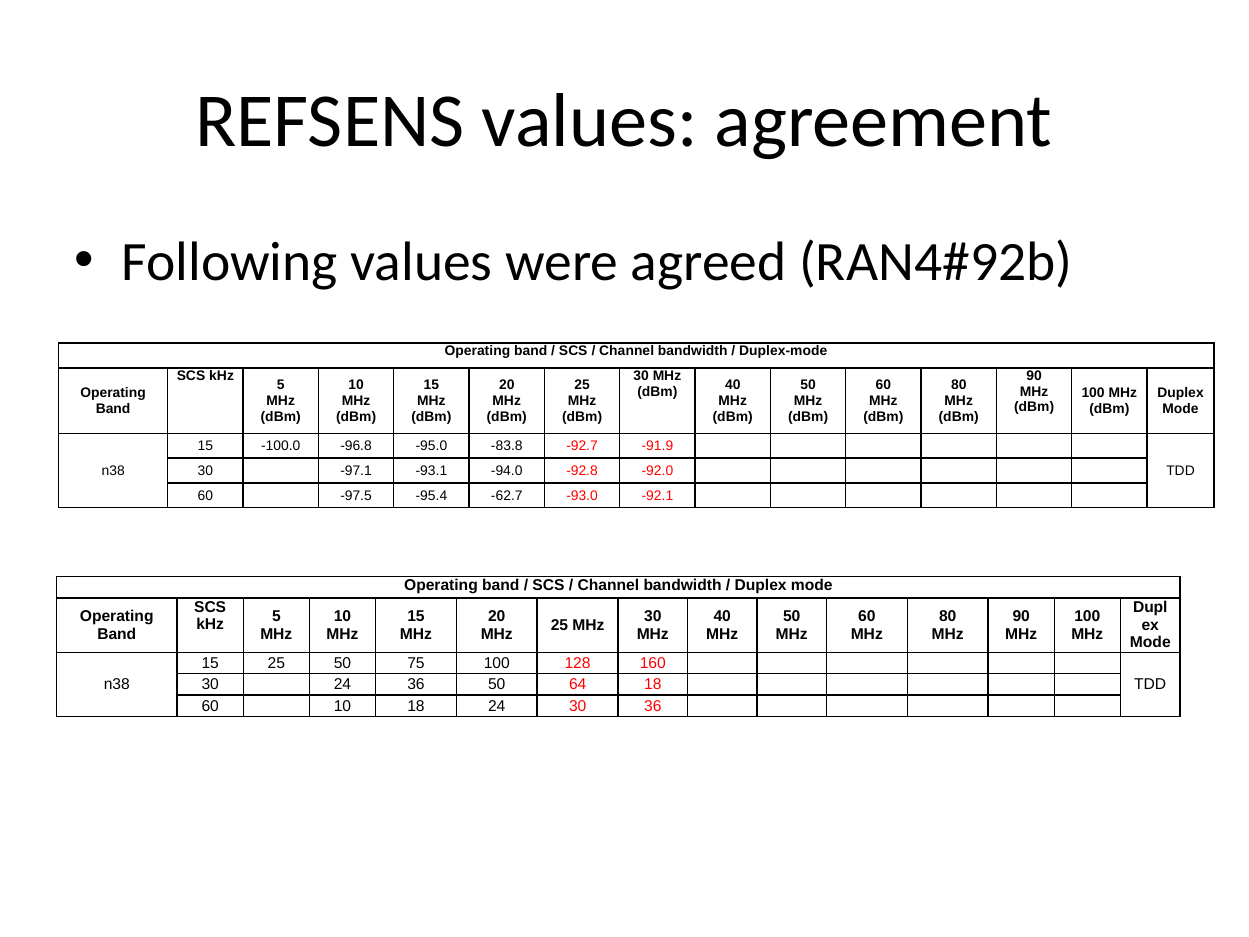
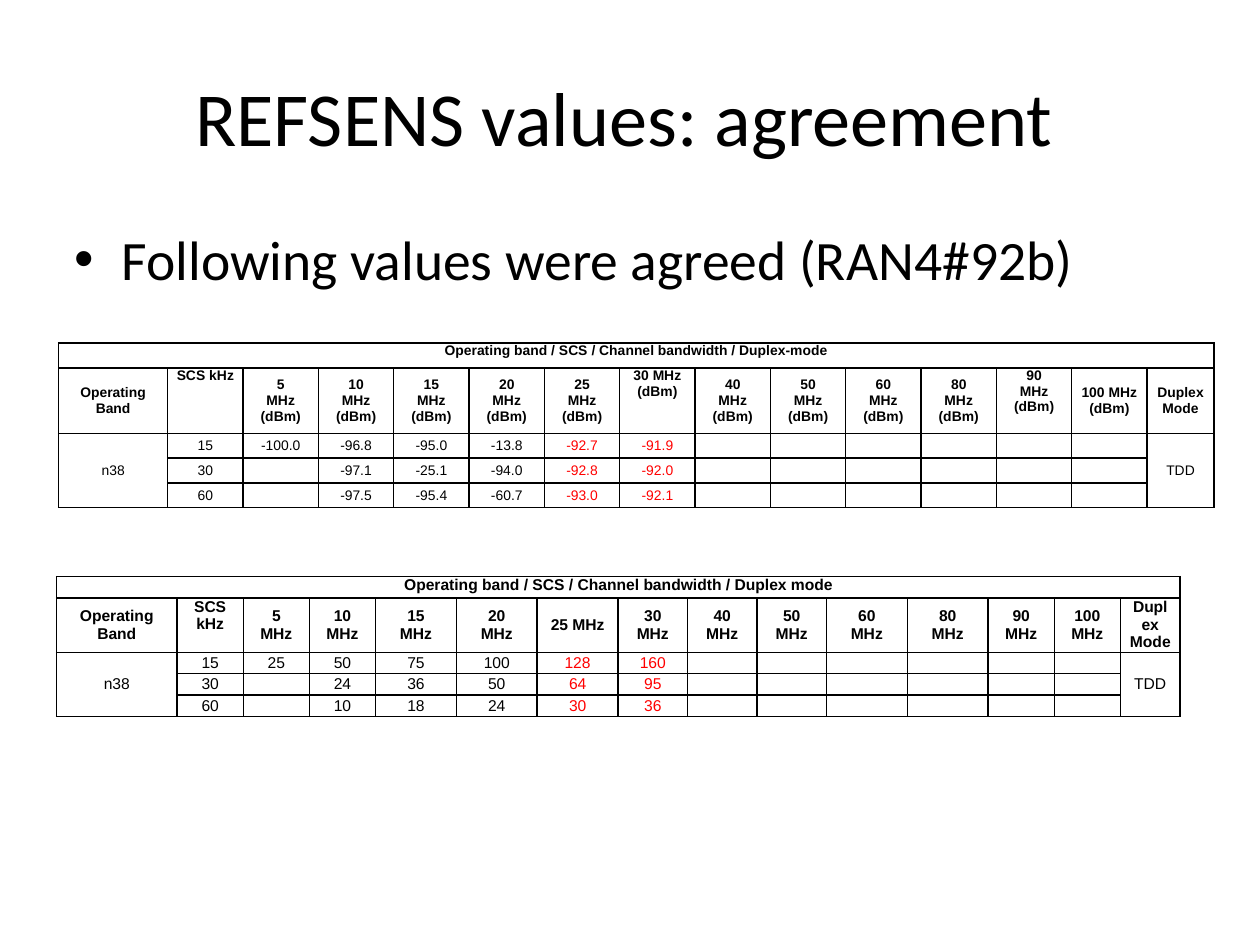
-83.8: -83.8 -> -13.8 (507, 446)
-93.1: -93.1 -> -25.1 (431, 471)
-62.7: -62.7 -> -60.7 (507, 495)
64 18: 18 -> 95 (653, 684)
